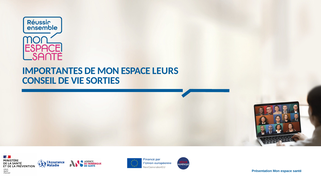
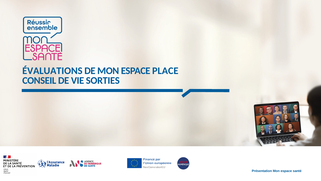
IMPORTANTES: IMPORTANTES -> ÉVALUATIONS (52, 71)
LEURS: LEURS -> PLACE (165, 71)
